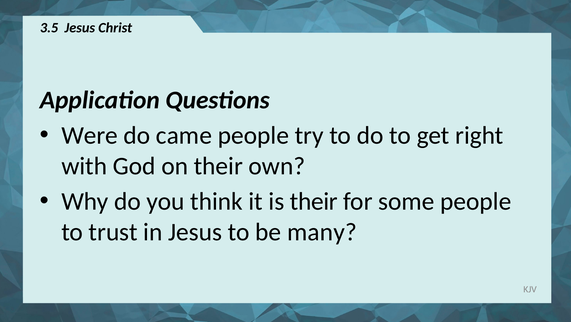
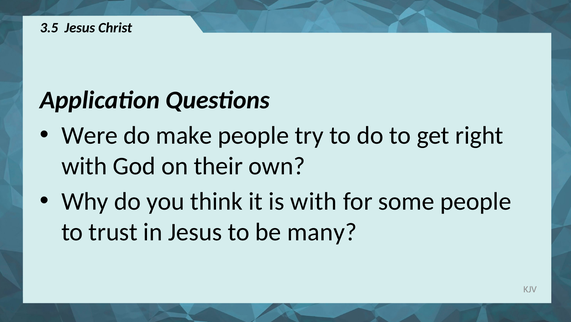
came: came -> make (184, 136)
is their: their -> with (314, 202)
